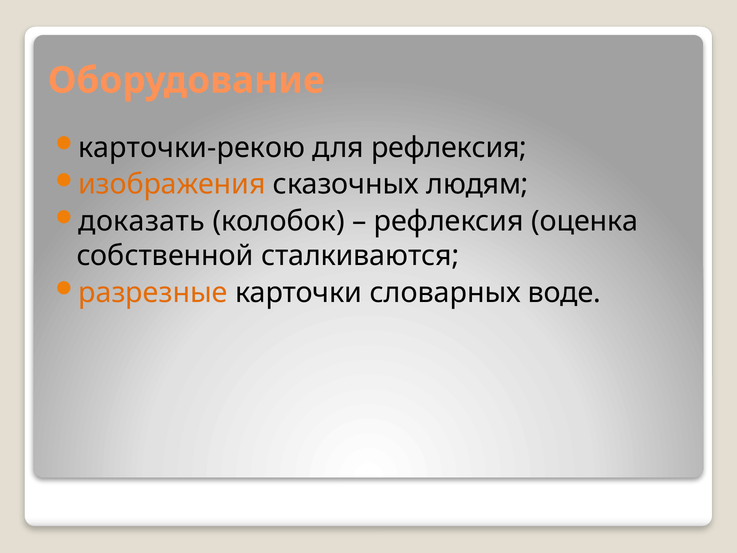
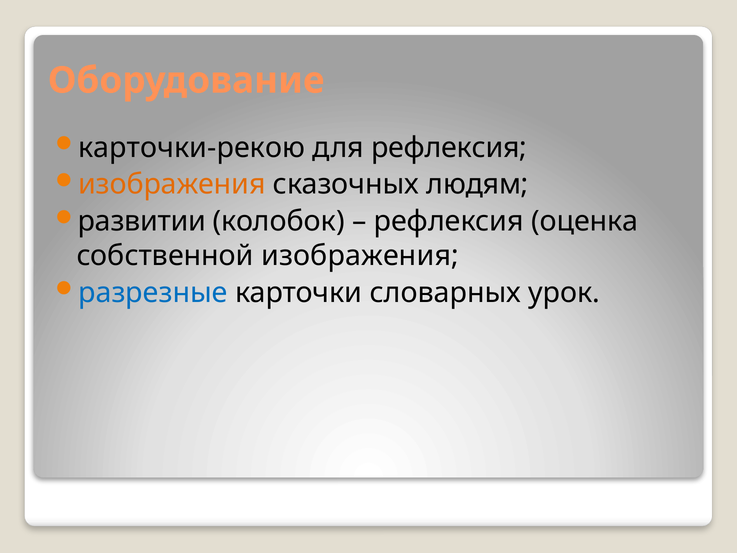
доказать: доказать -> развитии (142, 221)
собственной сталкиваются: сталкиваются -> изображения (360, 256)
разрезные colour: orange -> blue (153, 293)
воде: воде -> урок (564, 293)
